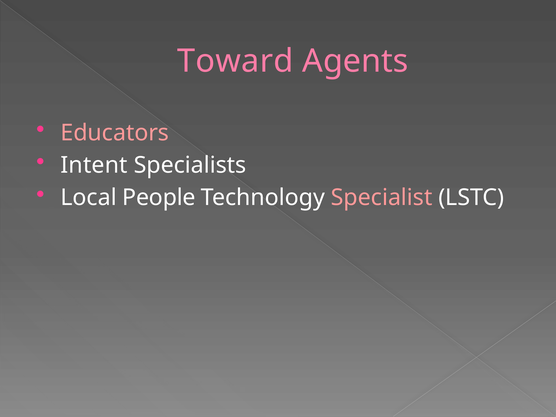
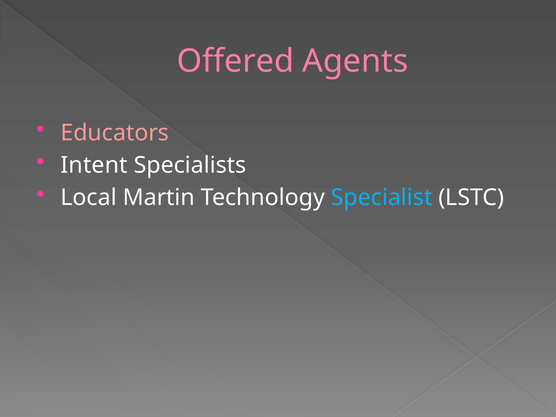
Toward: Toward -> Offered (235, 61)
People: People -> Martin (159, 198)
Specialist colour: pink -> light blue (382, 198)
